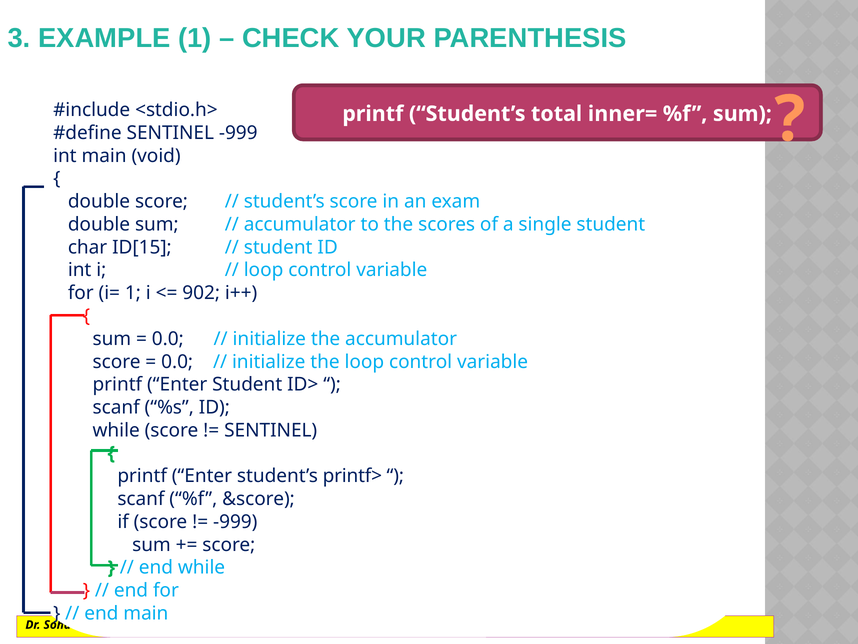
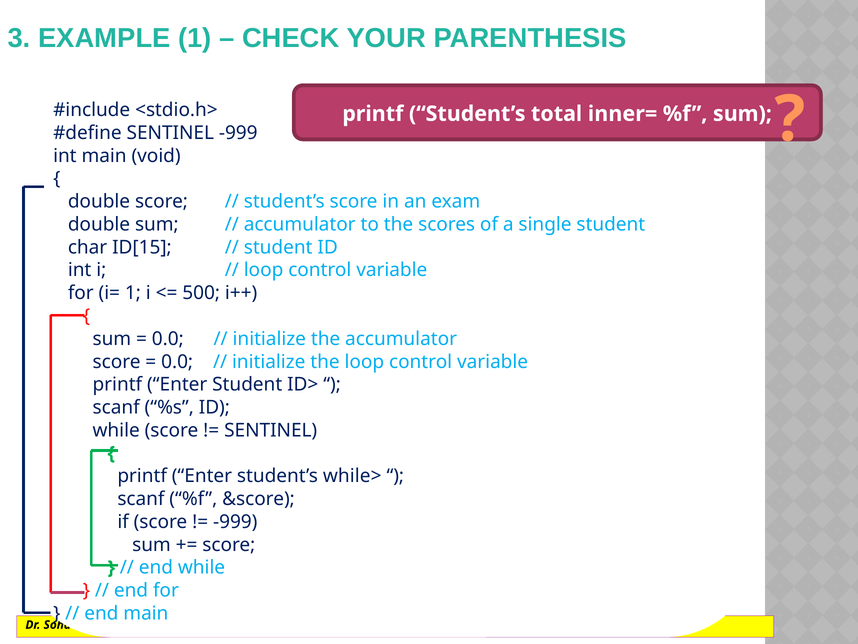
902: 902 -> 500 (201, 293)
printf>: printf> -> while> (352, 476)
